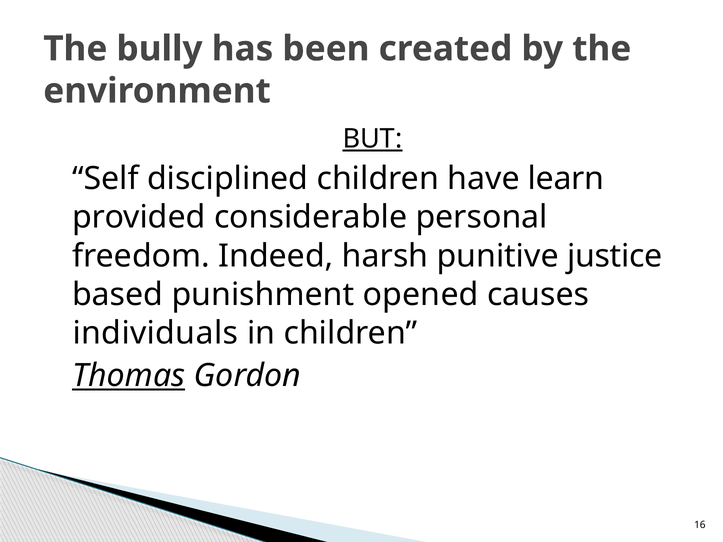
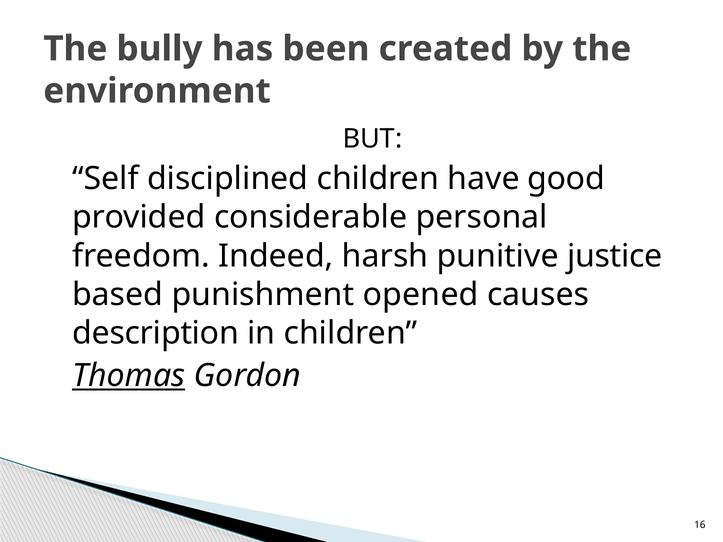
BUT underline: present -> none (372, 139)
learn: learn -> good (566, 179)
individuals: individuals -> description (156, 333)
